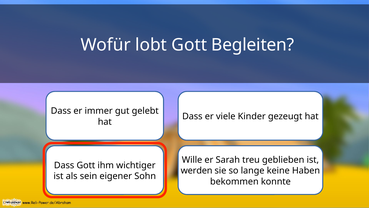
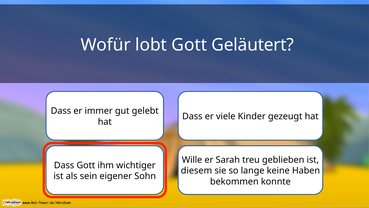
Begleiten: Begleiten -> Geläutert (253, 45)
werden: werden -> diesem (196, 170)
